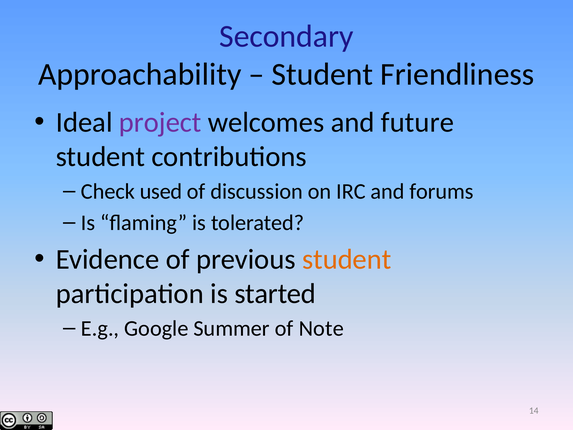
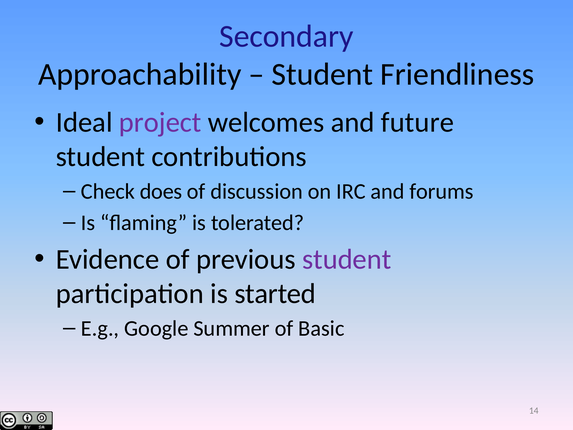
used: used -> does (161, 191)
student colour: orange -> purple (347, 259)
Note: Note -> Basic (321, 328)
